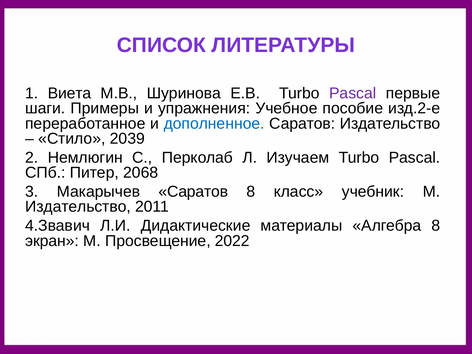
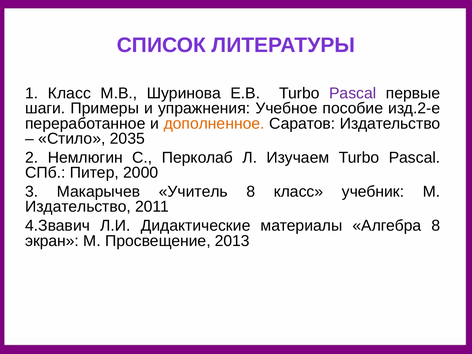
1 Виета: Виета -> Класс (69, 93)
дополненное colour: blue -> orange (214, 124)
2039: 2039 -> 2035 (127, 139)
2068: 2068 -> 2000 (141, 173)
Макарычев Саратов: Саратов -> Учитель (193, 192)
2022: 2022 -> 2013 (232, 241)
